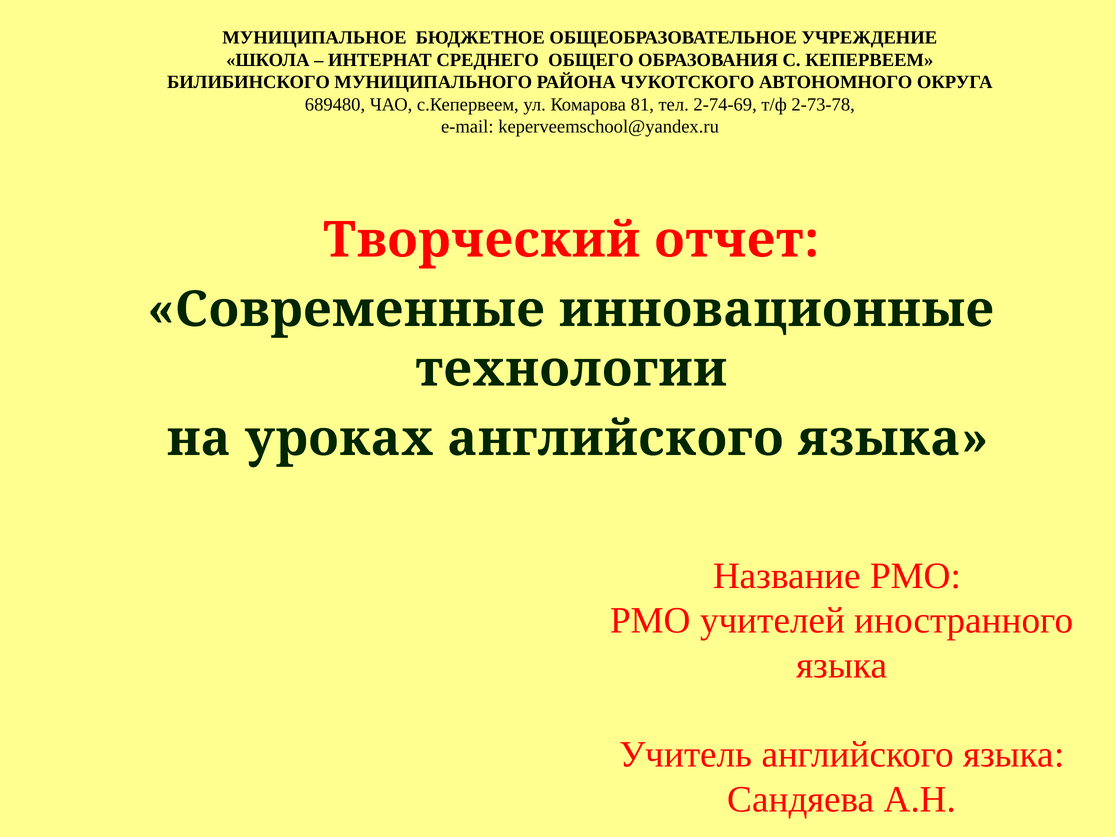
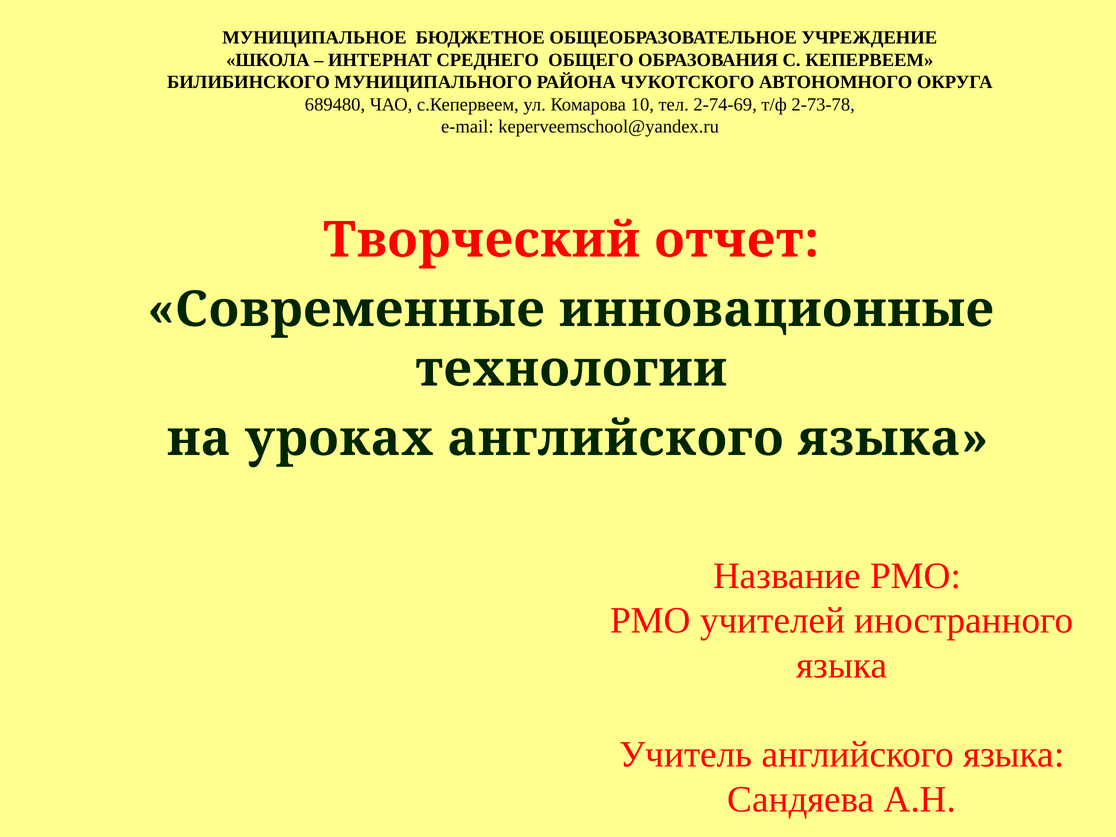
81: 81 -> 10 (642, 105)
